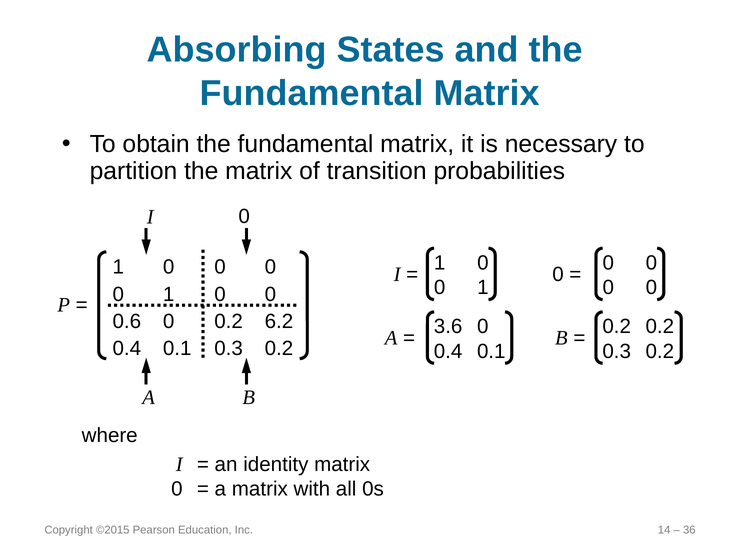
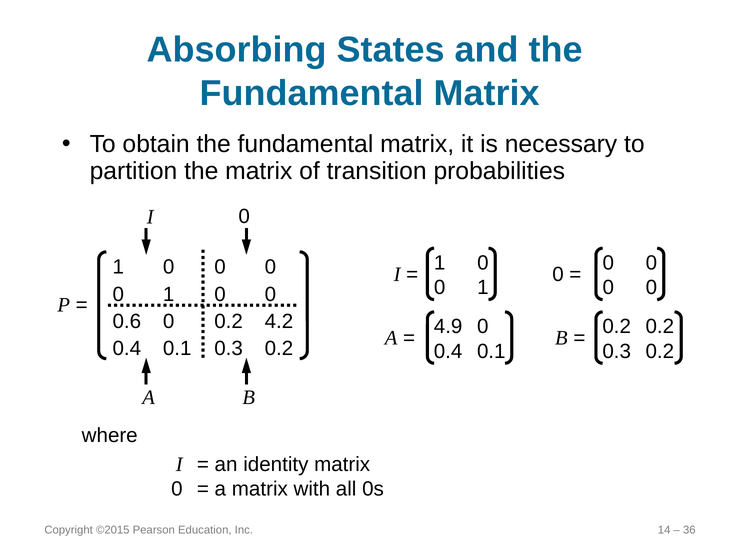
6.2: 6.2 -> 4.2 (279, 321)
3.6: 3.6 -> 4.9 (448, 327)
